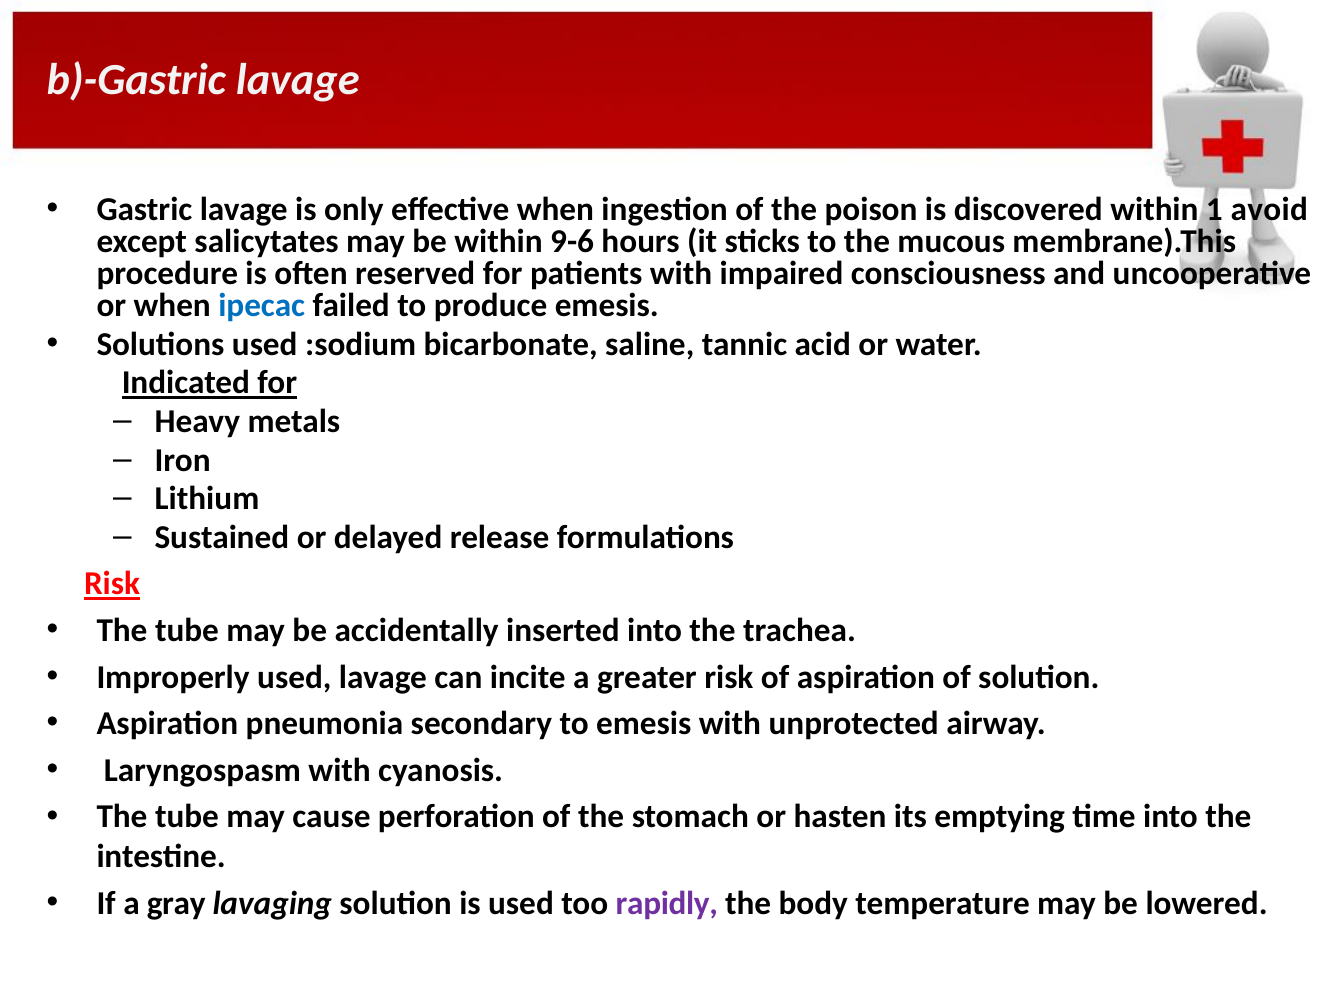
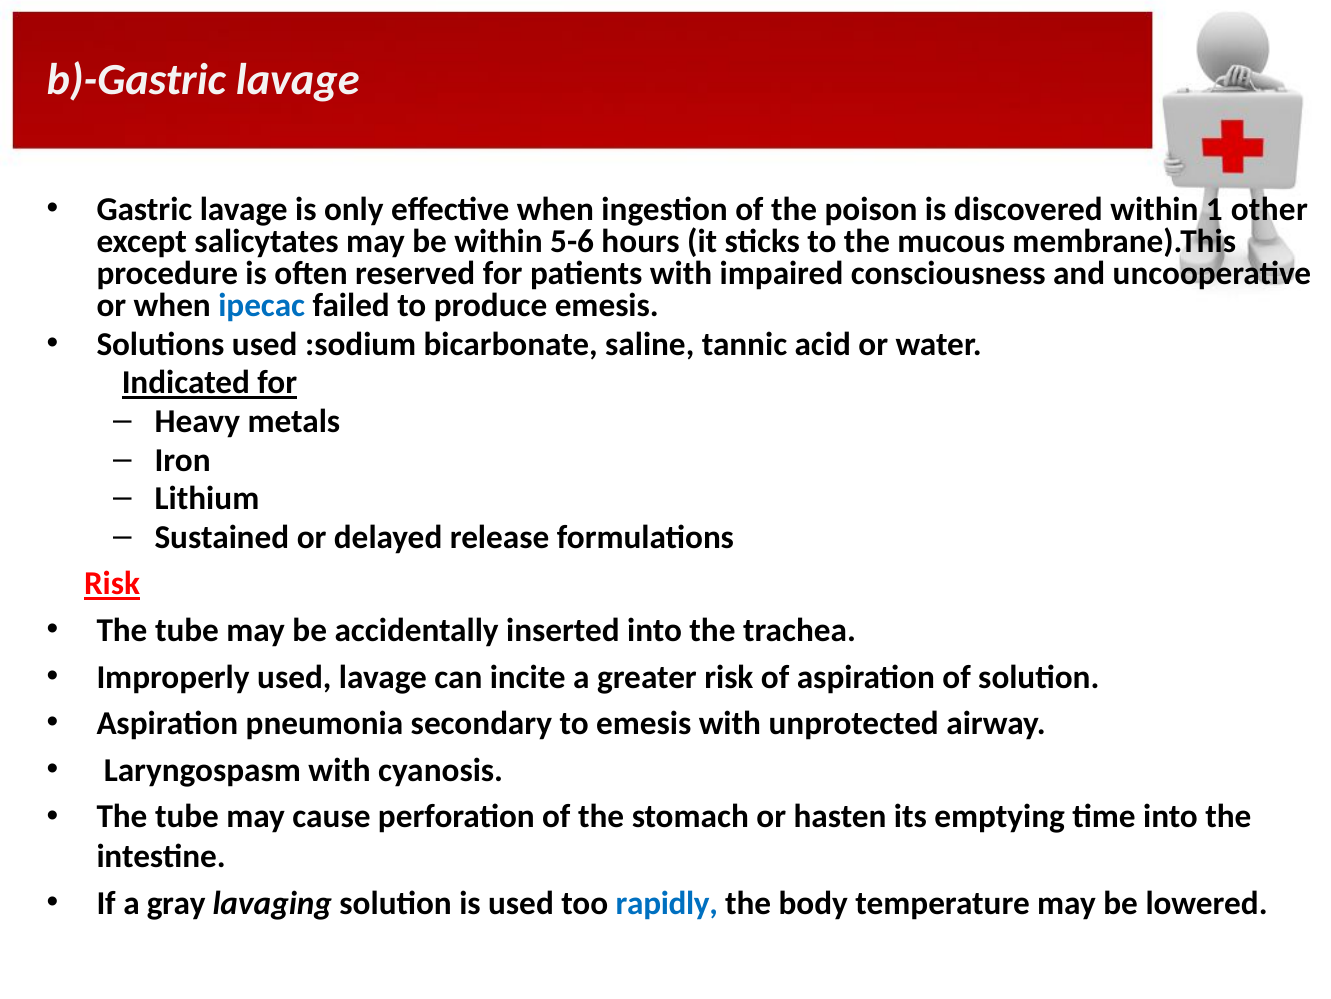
avoid: avoid -> other (1269, 209)
9-6: 9-6 -> 5-6 (572, 241)
rapidly colour: purple -> blue (667, 903)
